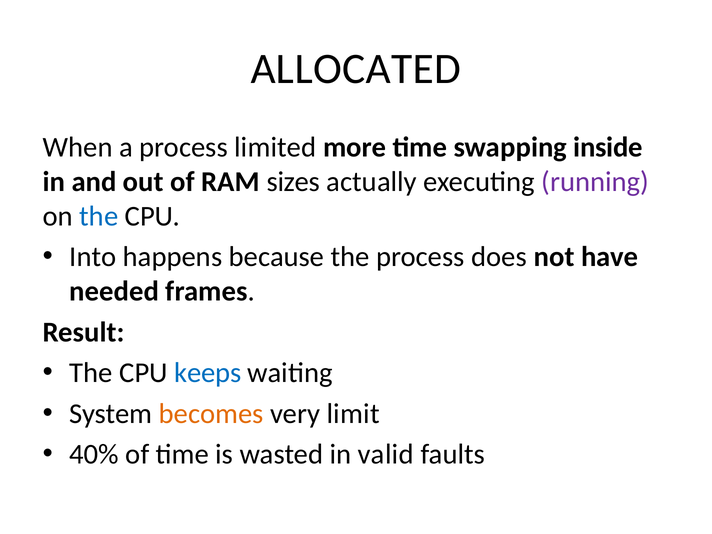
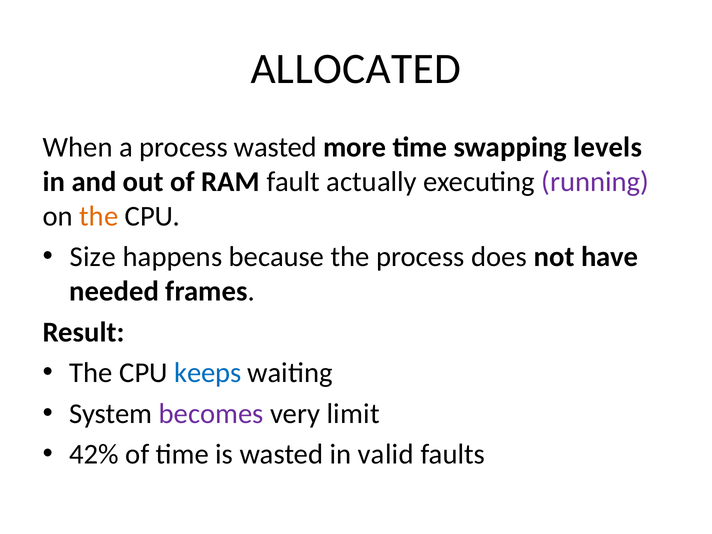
process limited: limited -> wasted (275, 147)
inside: inside -> levels (608, 147)
sizes: sizes -> fault (293, 182)
the colour: blue -> orange (99, 216)
Into: Into -> Size (93, 257)
becomes colour: orange -> purple (211, 414)
40%: 40% -> 42% (94, 454)
